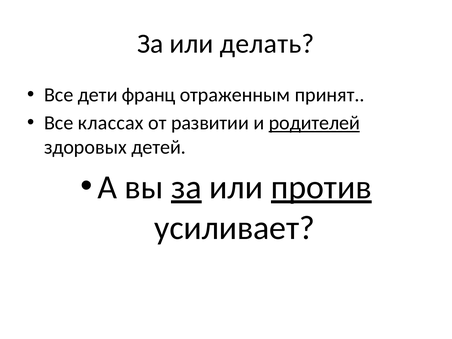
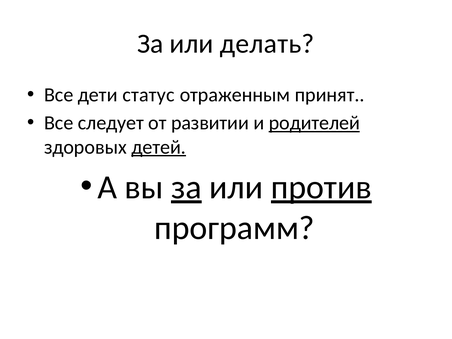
франц: франц -> статус (149, 95)
классах: классах -> следует (111, 123)
детей underline: none -> present (159, 147)
усиливает: усиливает -> программ (234, 228)
